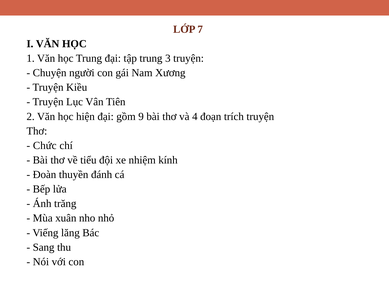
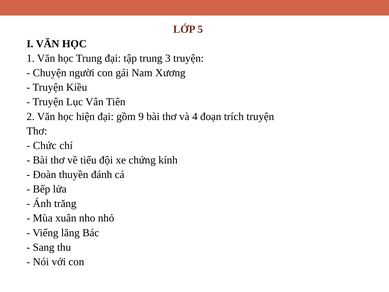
7: 7 -> 5 (200, 29)
nhiệm: nhiệm -> chứng (142, 160)
